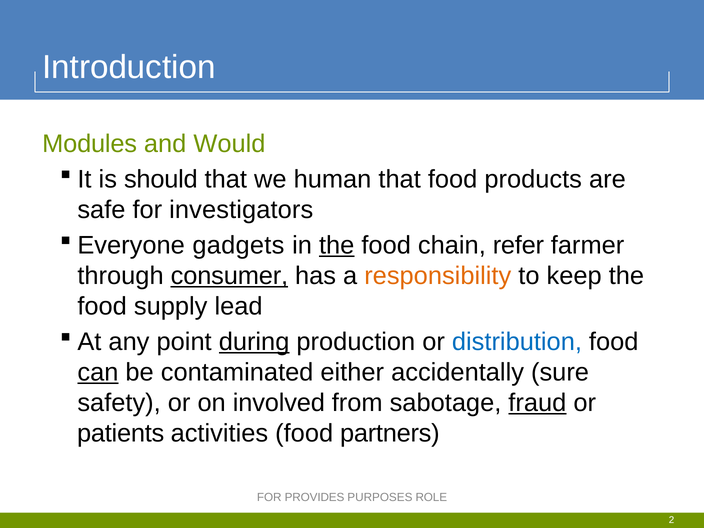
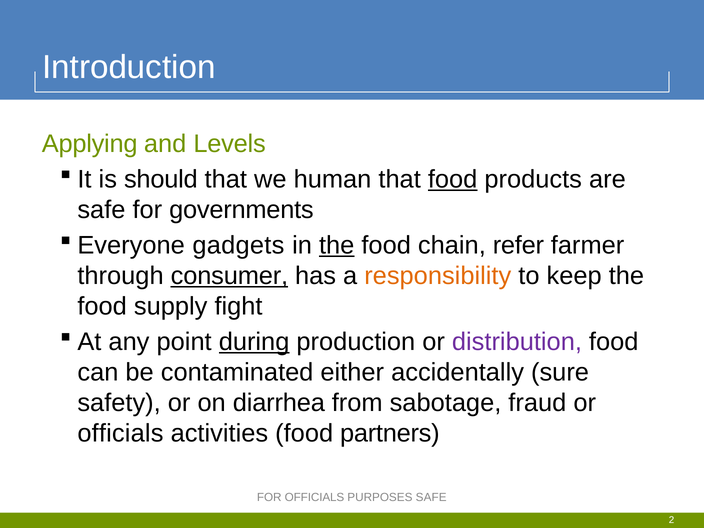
Modules: Modules -> Applying (90, 144)
Would: Would -> Levels (230, 144)
food underline: none -> present (453, 179)
investigators: investigators -> governments (241, 210)
lead: lead -> fight (239, 306)
distribution colour: blue -> purple (517, 342)
can underline: present -> none (98, 372)
involved: involved -> diarrhea (279, 403)
fraud underline: present -> none (537, 403)
patients: patients -> officials (120, 433)
FOR PROVIDES: PROVIDES -> OFFICIALS (315, 497)
PURPOSES ROLE: ROLE -> SAFE (431, 497)
